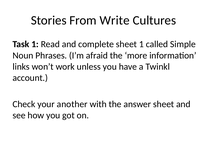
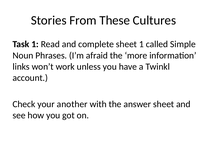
Write: Write -> These (115, 20)
